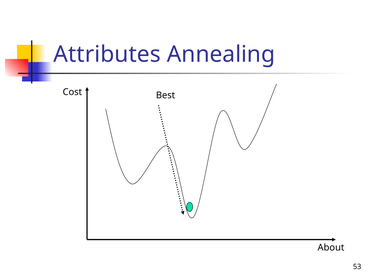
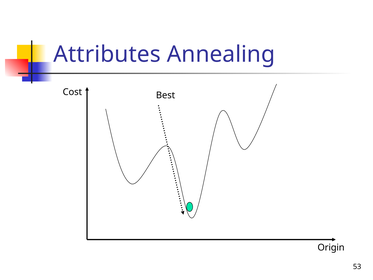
About: About -> Origin (331, 247)
